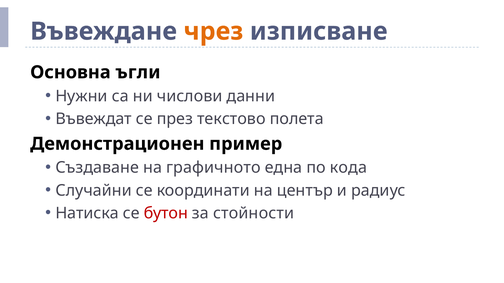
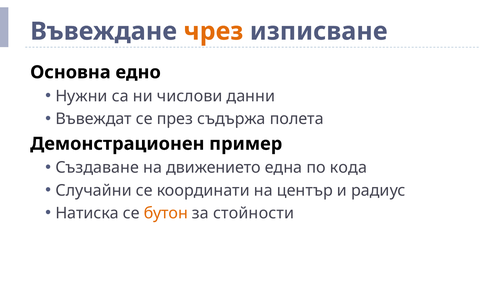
ъгли: ъгли -> едно (138, 72)
текстово: текстово -> съдържа (231, 119)
графичното: графичното -> движението (214, 168)
бутон colour: red -> orange (166, 214)
